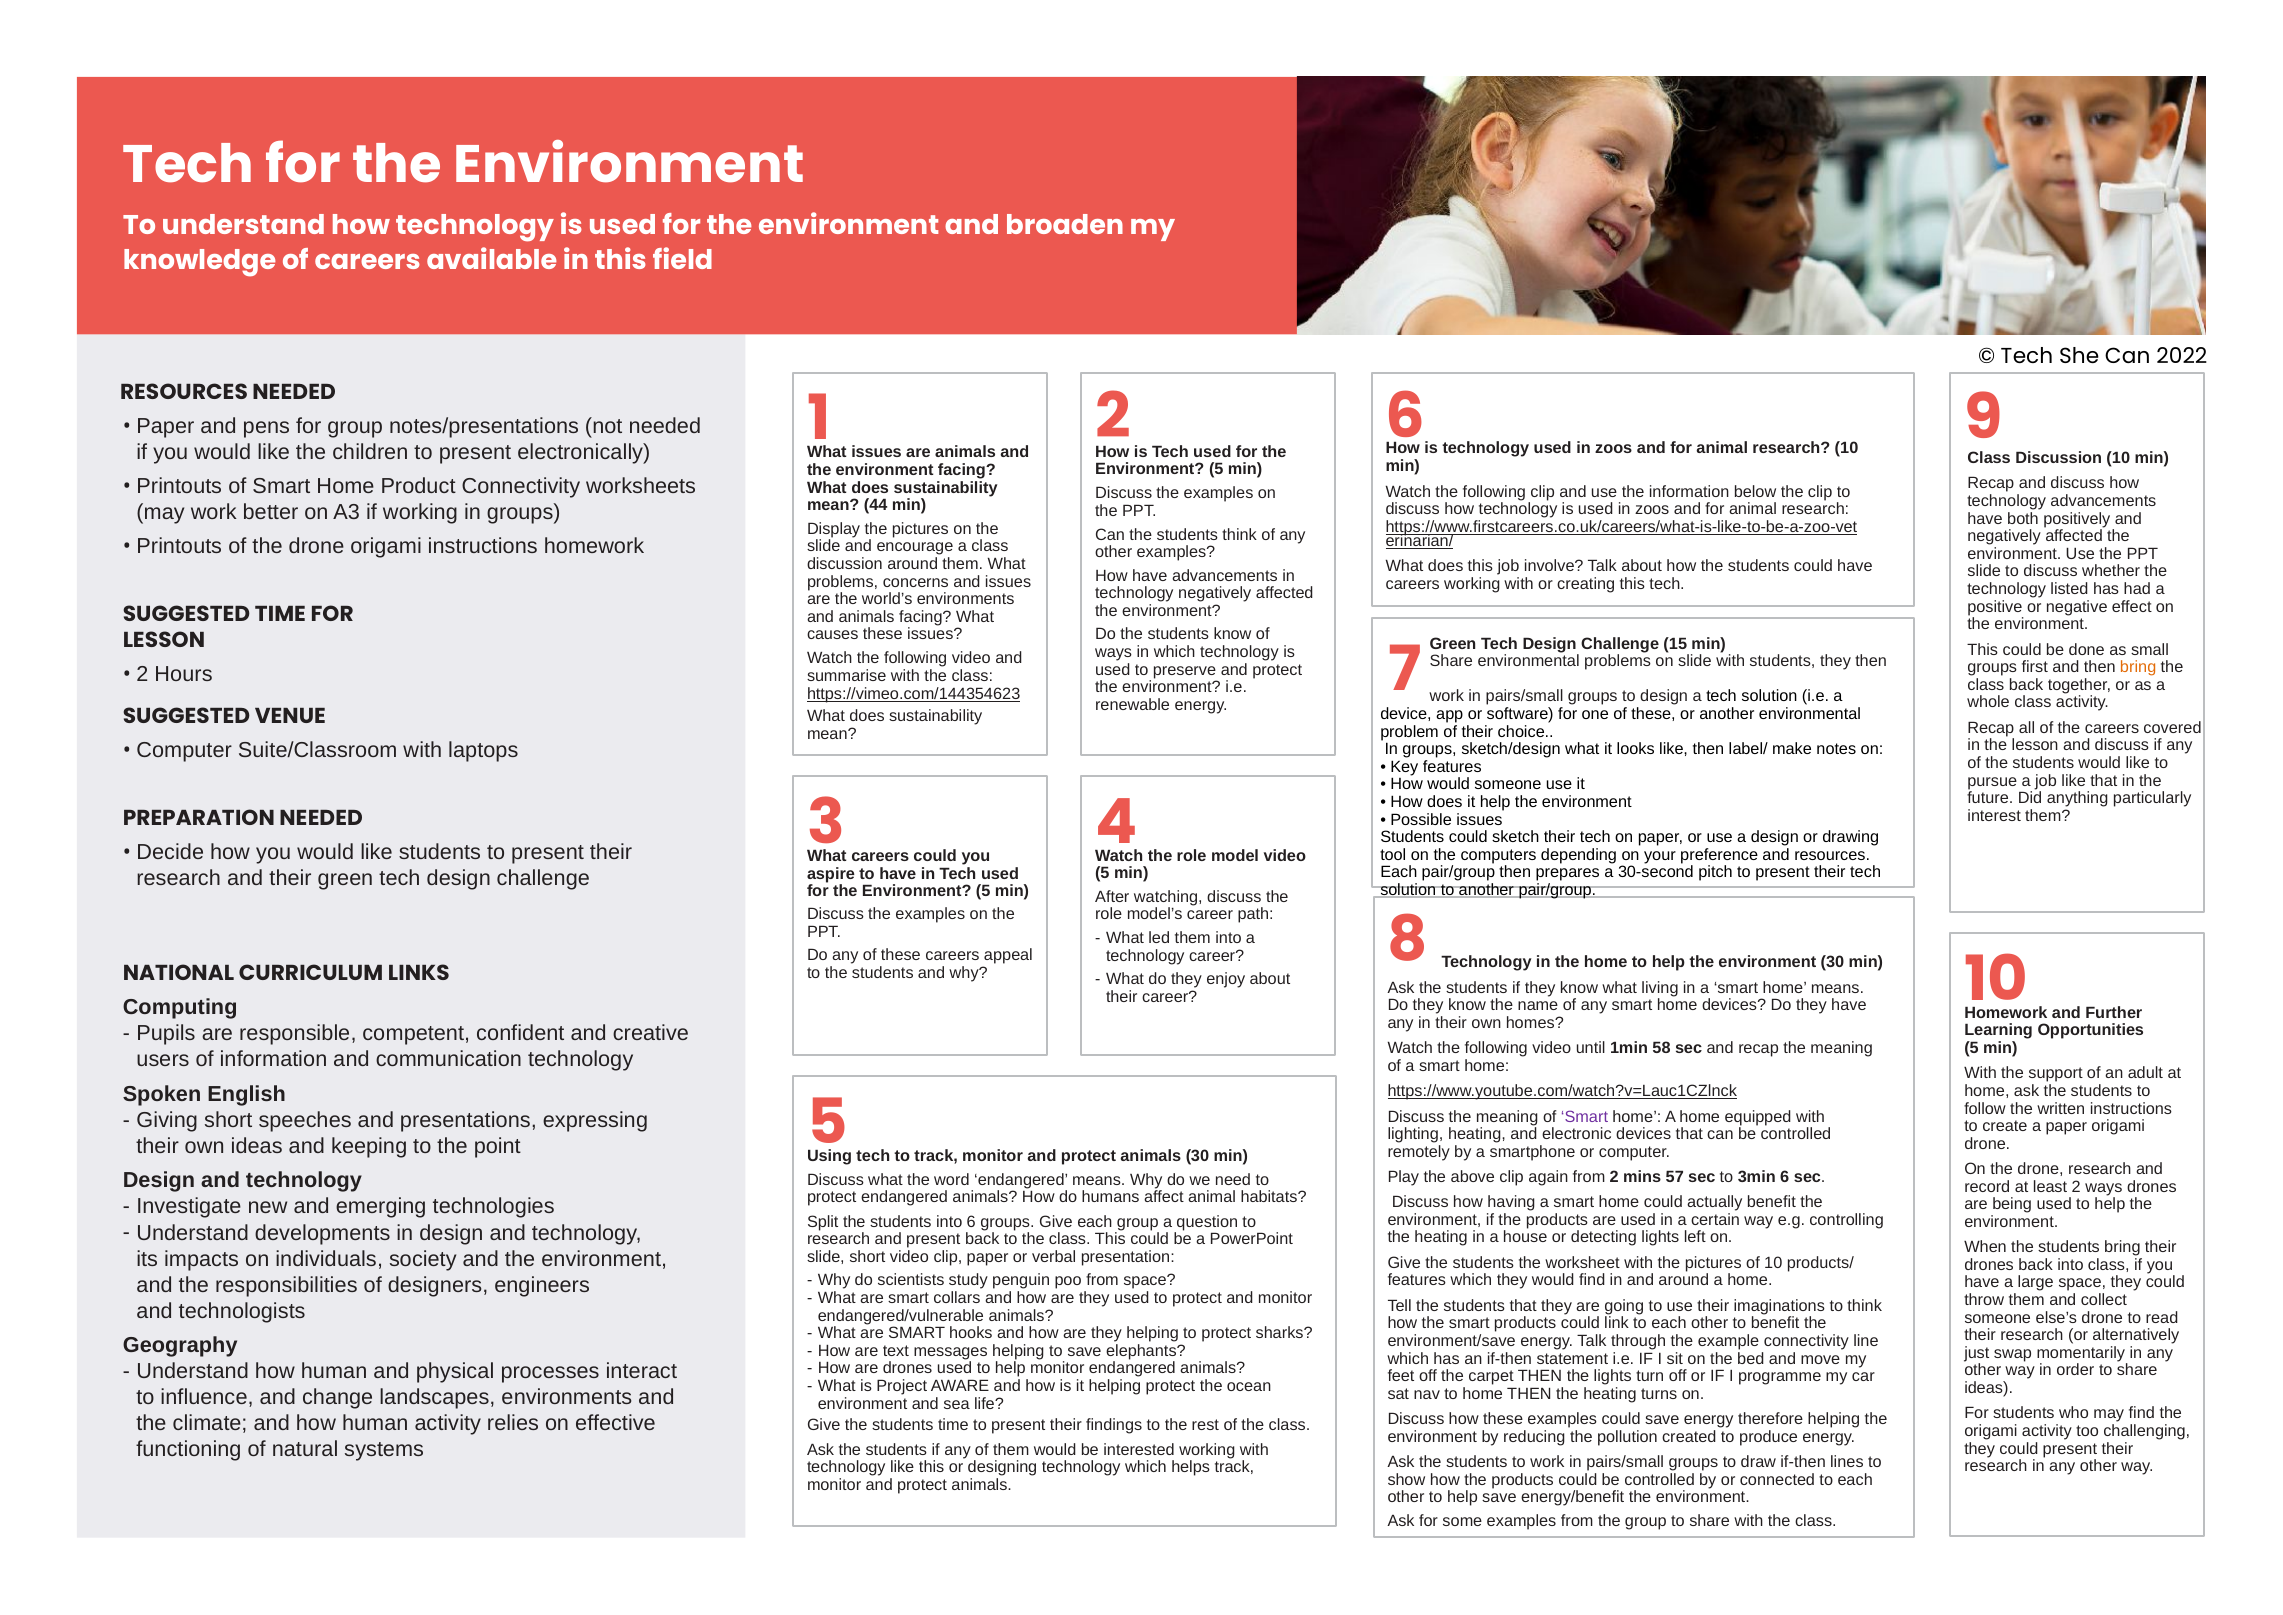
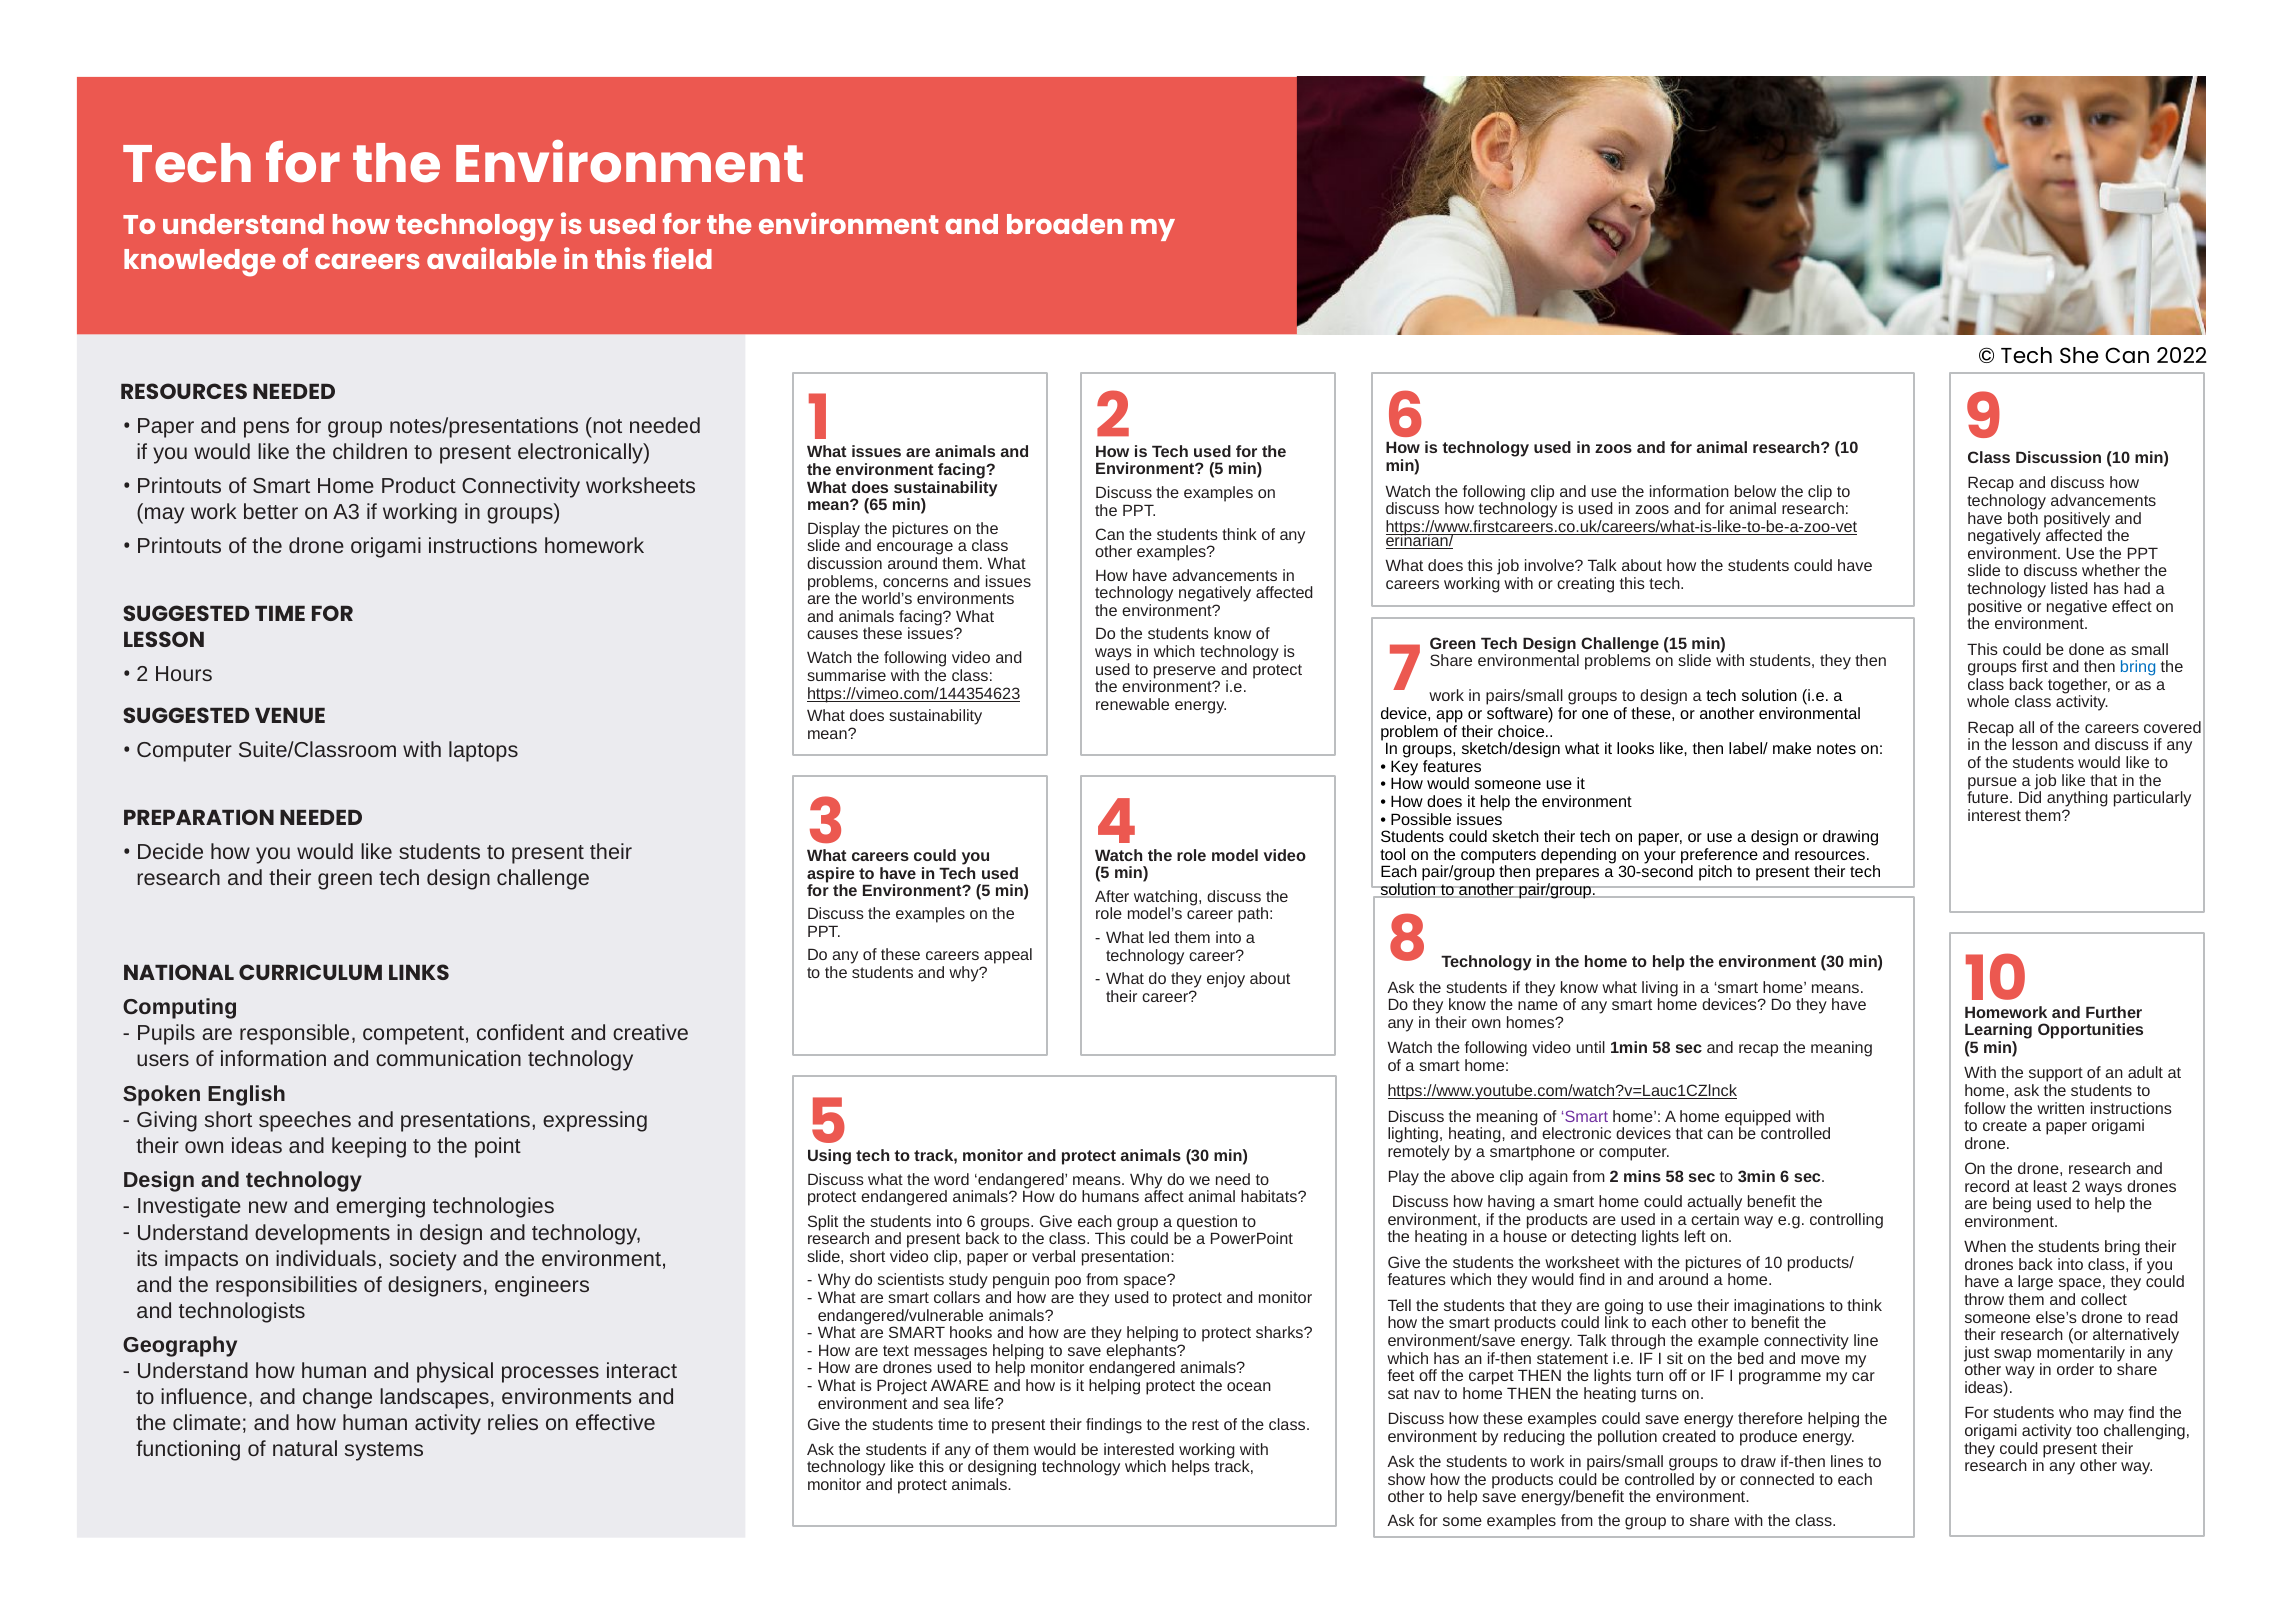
44: 44 -> 65 (876, 505)
bring colour: orange -> blue (2138, 667)
mins 57: 57 -> 58 (1675, 1177)
